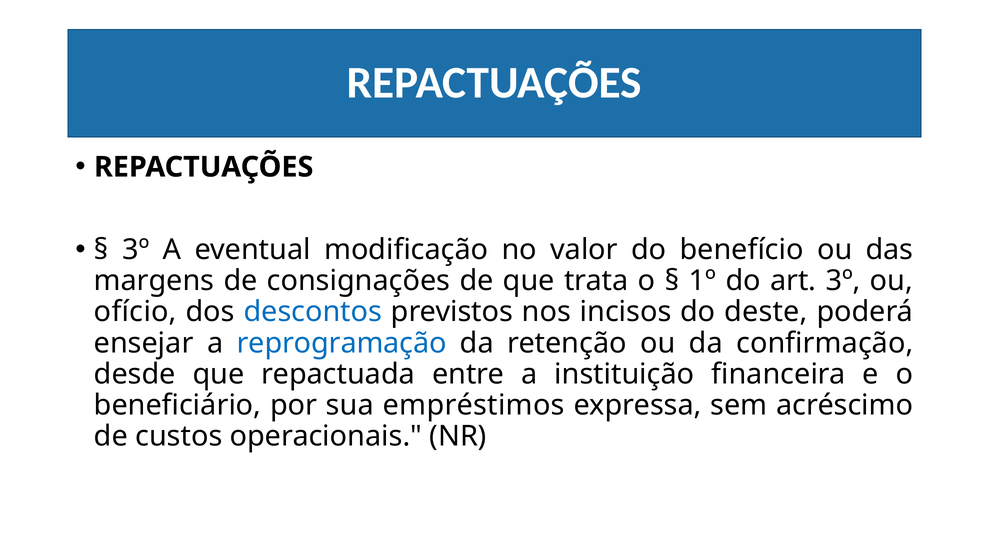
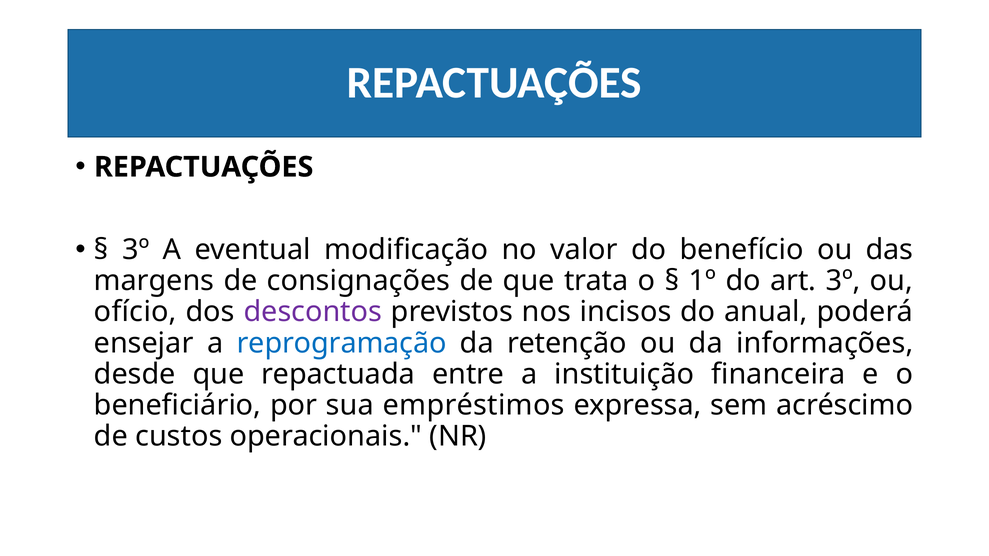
descontos colour: blue -> purple (313, 312)
deste: deste -> anual (766, 312)
confirmação: confirmação -> informações (825, 343)
